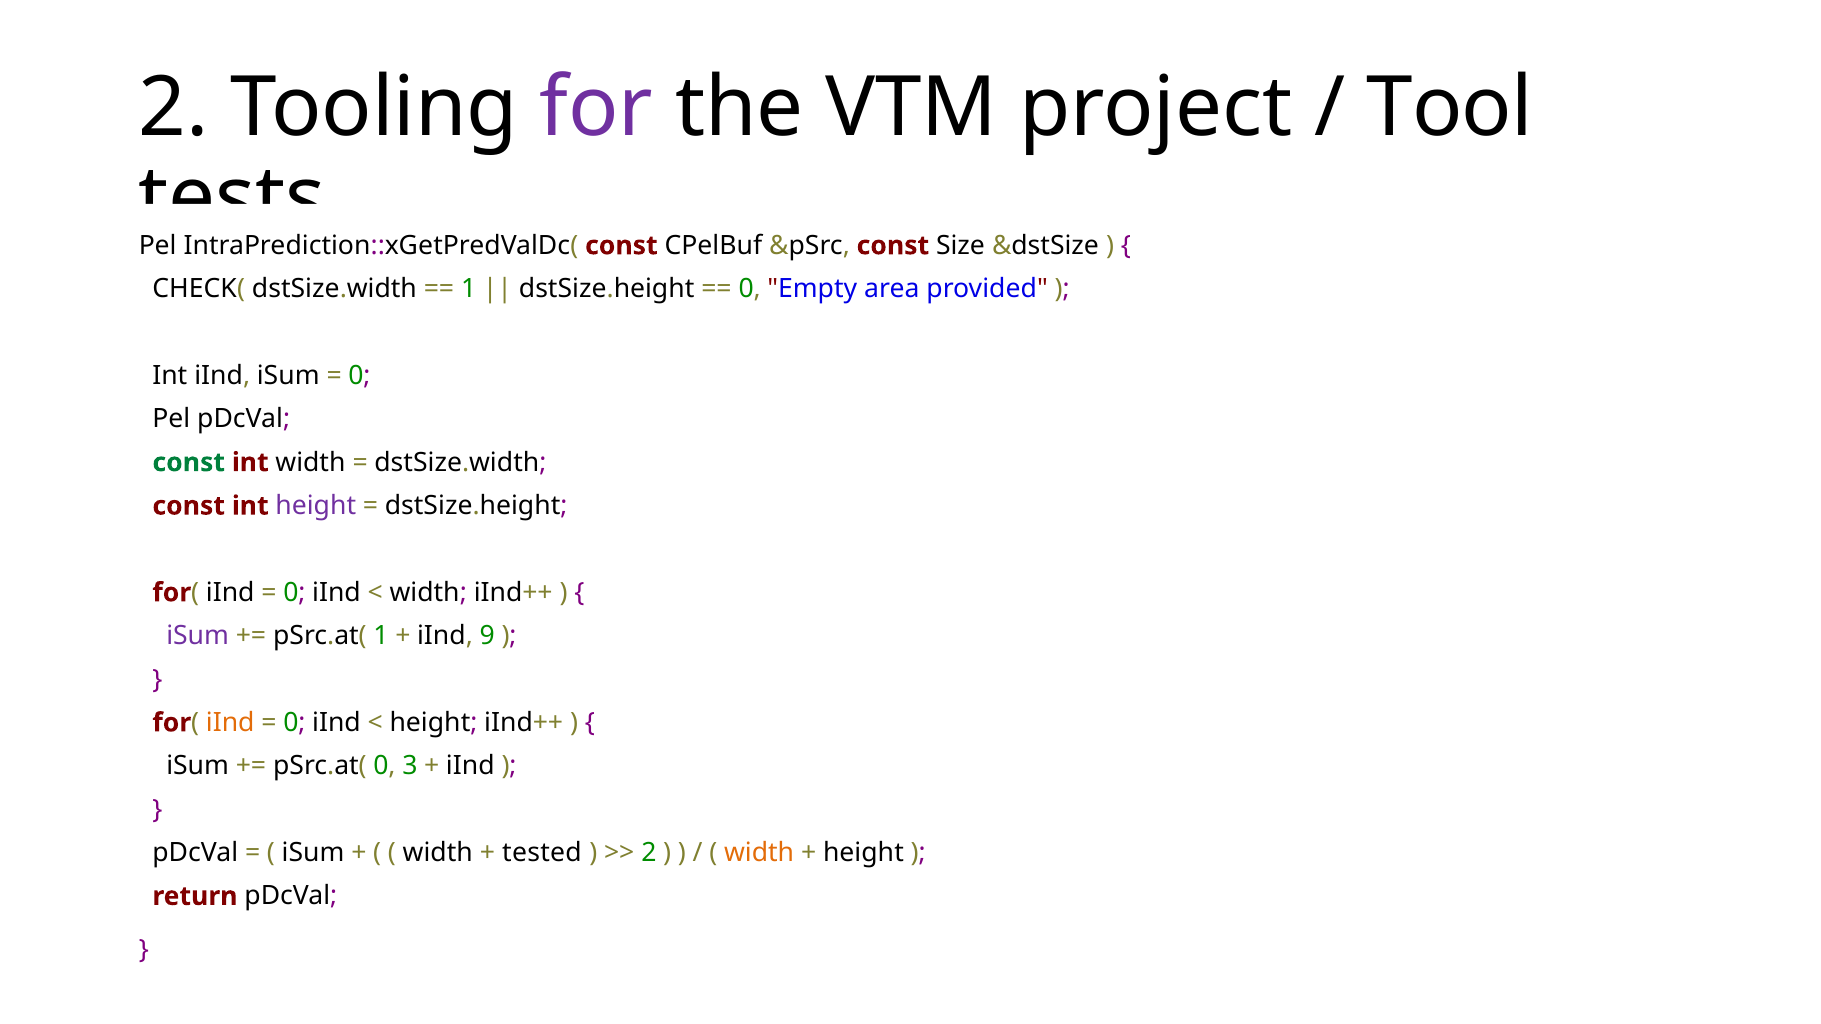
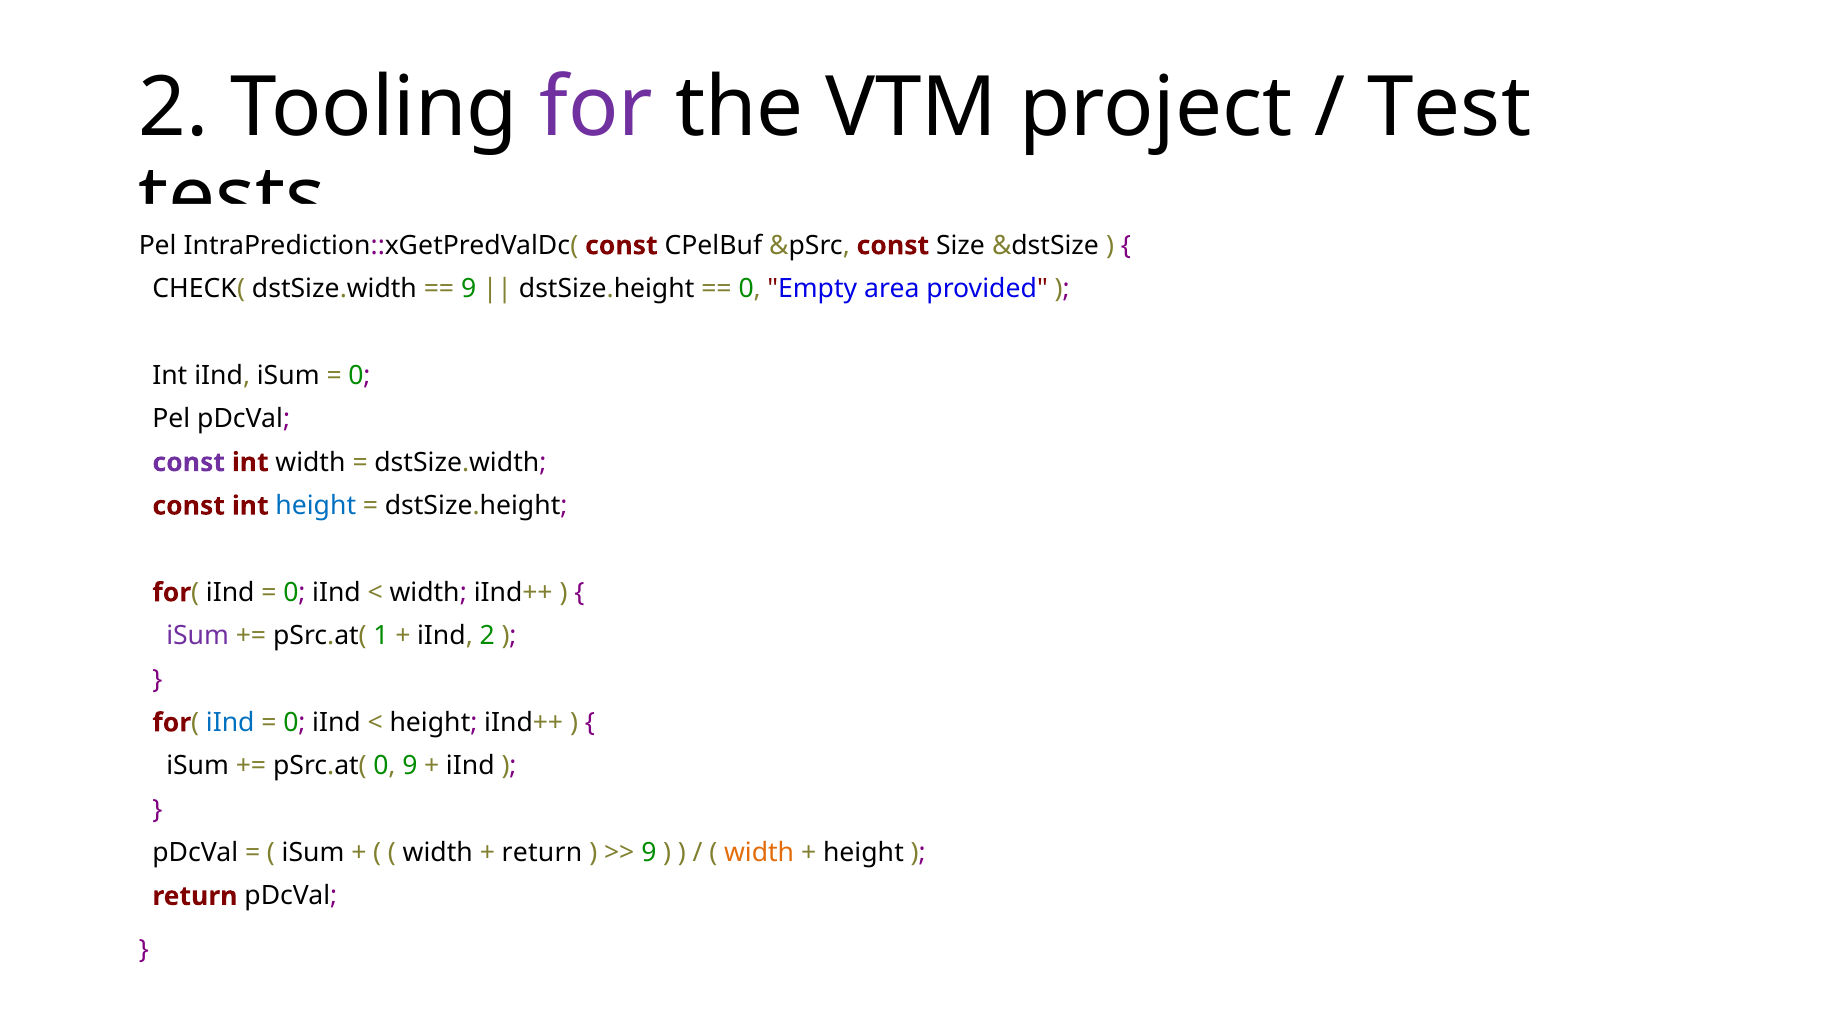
Tool: Tool -> Test (1449, 108)
1: 1 -> 9 (469, 289)
const colour: green -> purple (189, 463)
height colour: purple -> blue (316, 506)
iInd 9: 9 -> 2 (487, 636)
iInd colour: orange -> blue (230, 723)
0 3: 3 -> 9 (410, 766)
tested: tested -> return (542, 853)
2: 2 -> 9 (649, 853)
